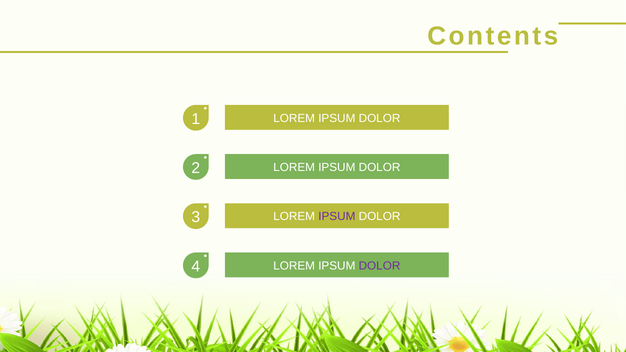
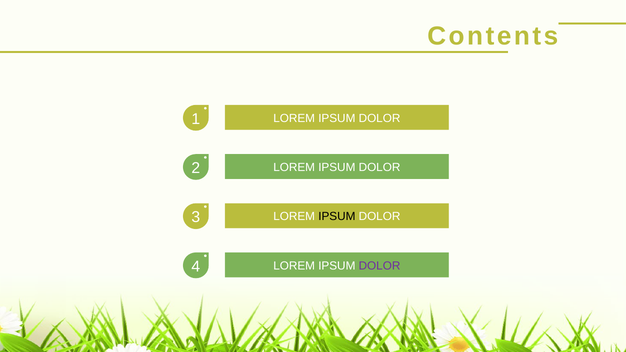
IPSUM colour: purple -> black (337, 217)
